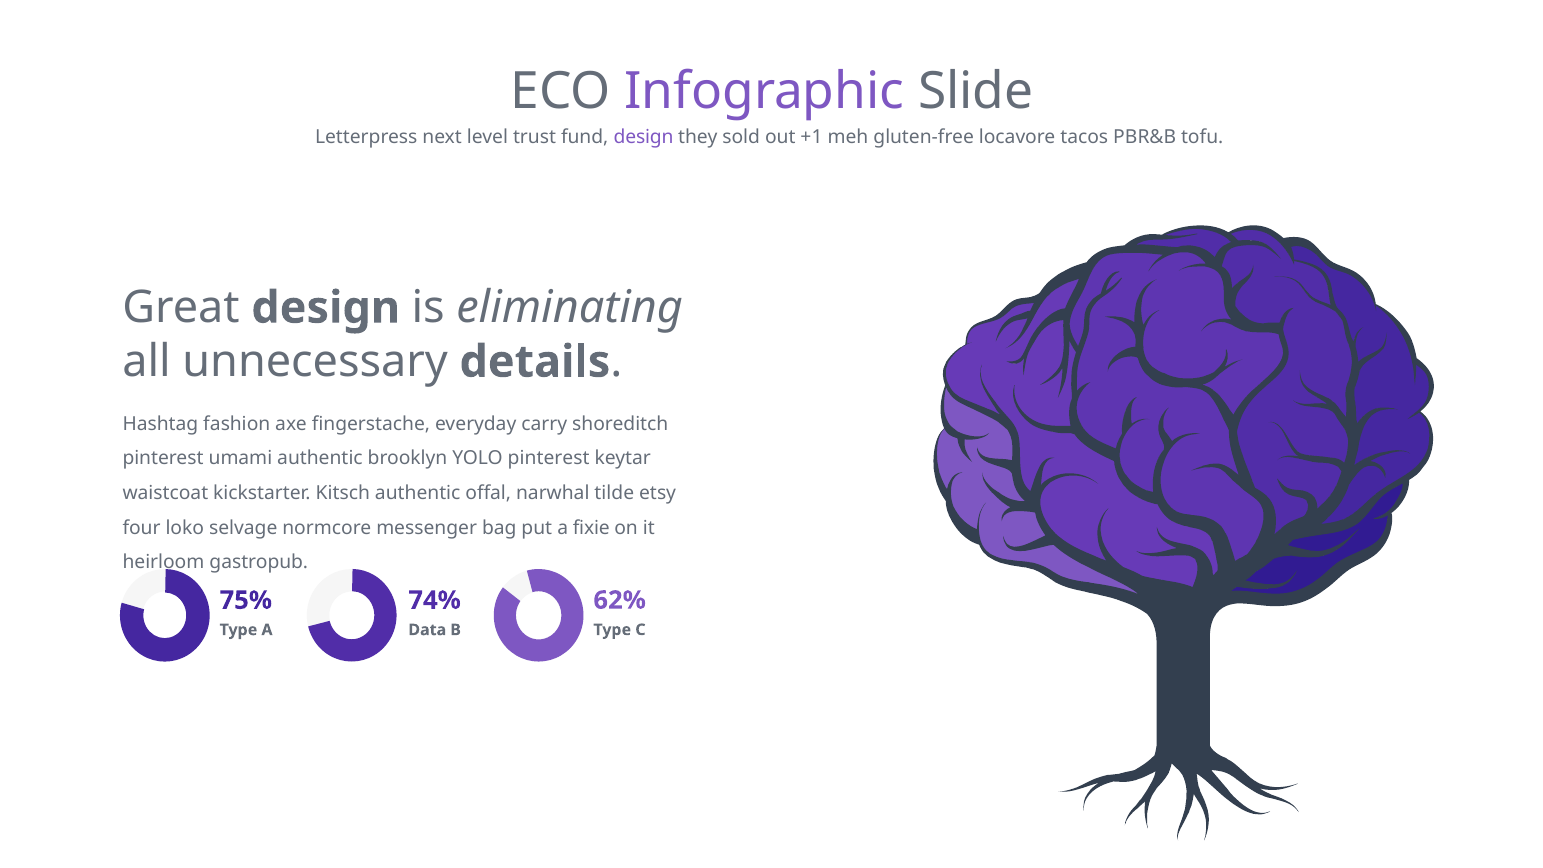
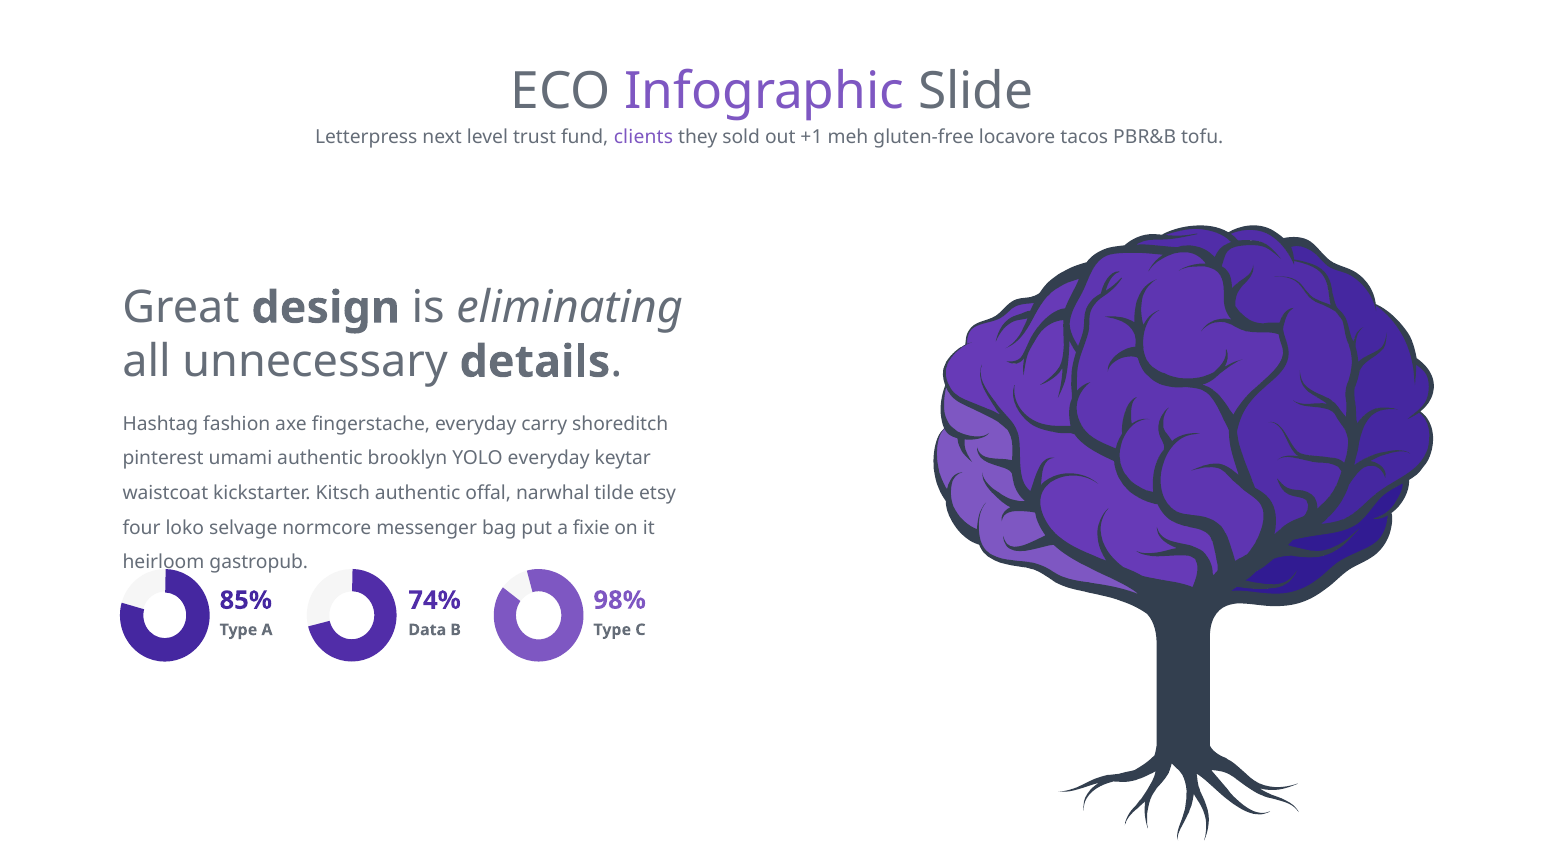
fund design: design -> clients (643, 137)
YOLO pinterest: pinterest -> everyday (549, 458)
62%: 62% -> 98% (620, 600)
75%: 75% -> 85% (246, 600)
